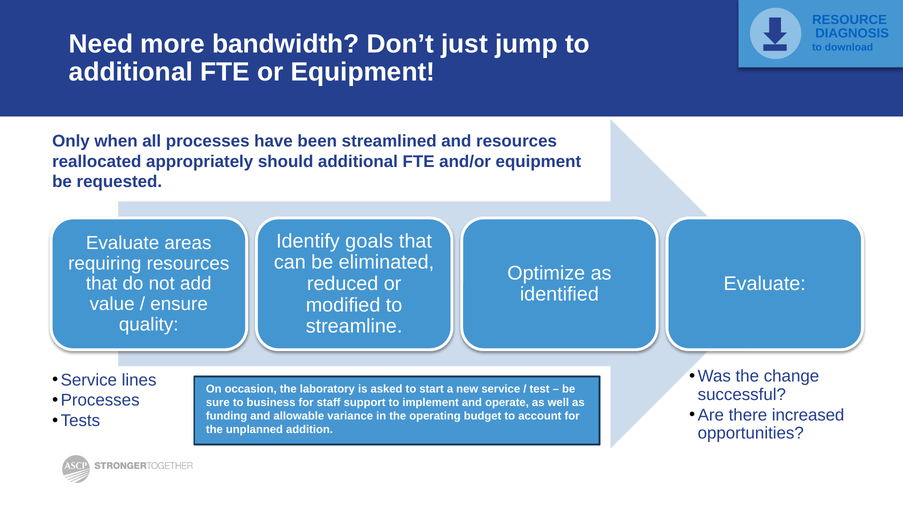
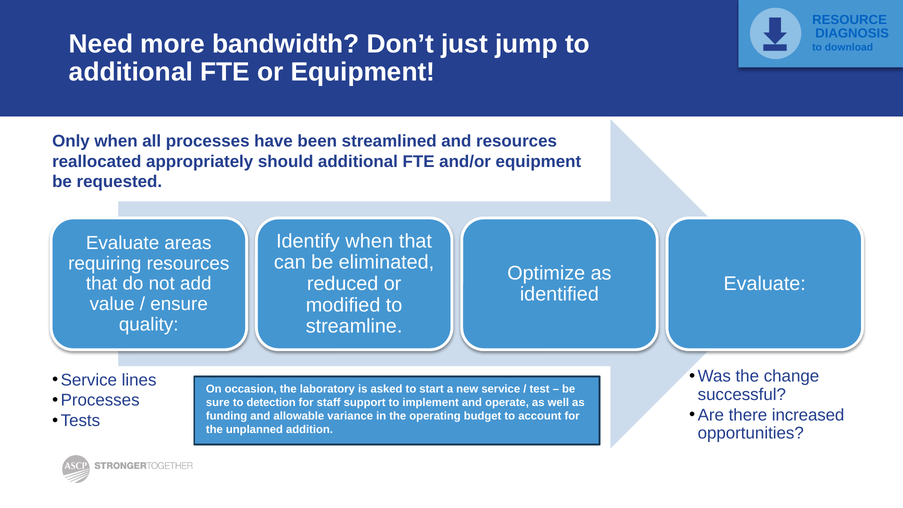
Identify goals: goals -> when (369, 241)
business: business -> detection (271, 402)
